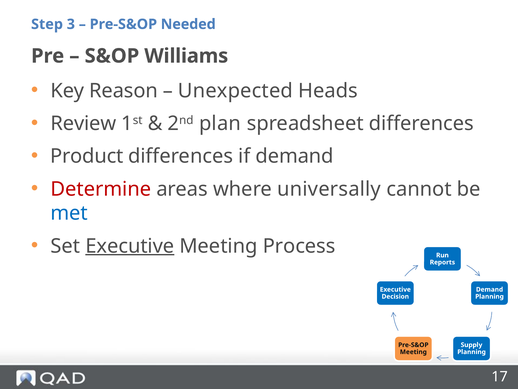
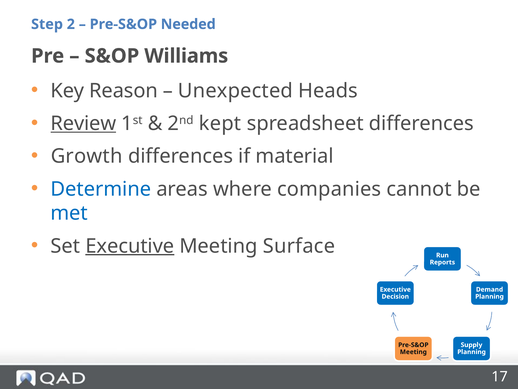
3: 3 -> 2 (71, 24)
Review underline: none -> present (83, 123)
plan: plan -> kept (220, 123)
Product: Product -> Growth (87, 156)
if demand: demand -> material (295, 156)
Determine colour: red -> blue (101, 189)
universally: universally -> companies (329, 189)
Process: Process -> Surface (299, 246)
